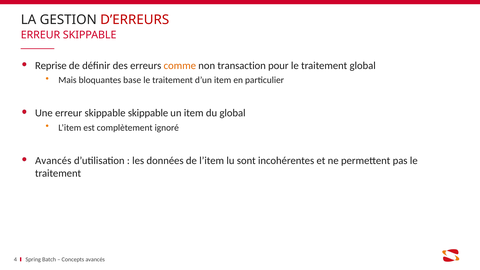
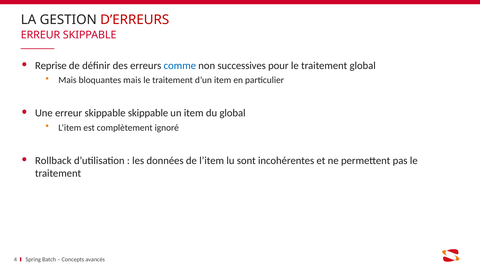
comme colour: orange -> blue (180, 66)
transaction: transaction -> successives (242, 66)
bloquantes base: base -> mais (132, 80)
Avancés: Avancés -> Rollback (53, 161)
